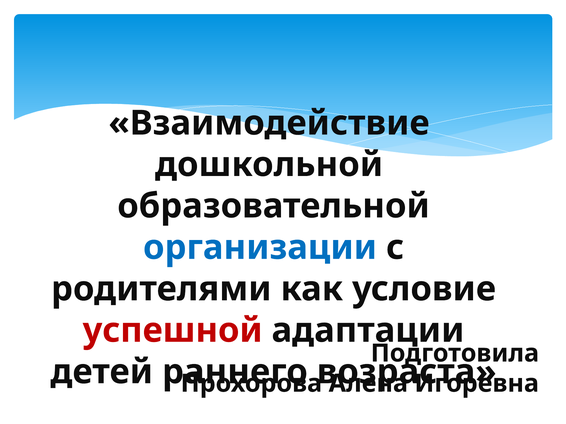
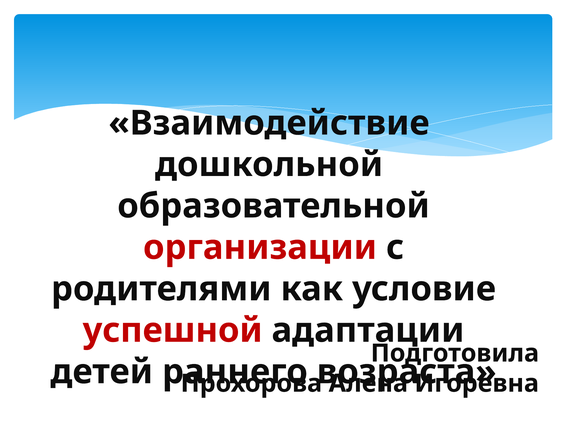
организации colour: blue -> red (260, 248)
